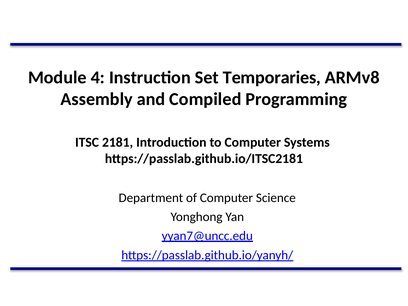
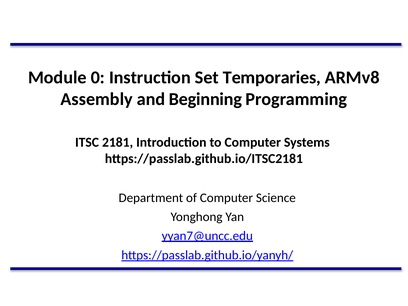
4: 4 -> 0 (98, 77)
Compiled: Compiled -> Beginning (205, 99)
